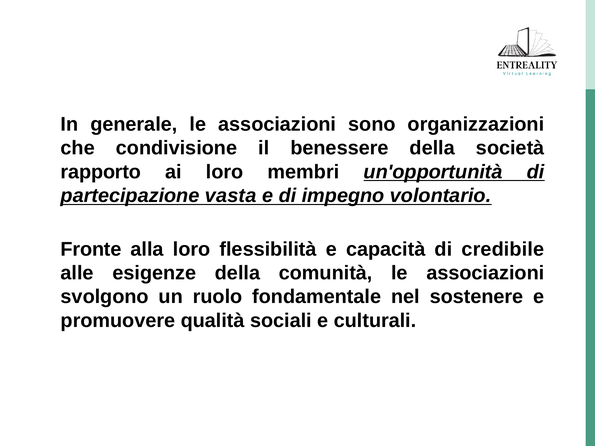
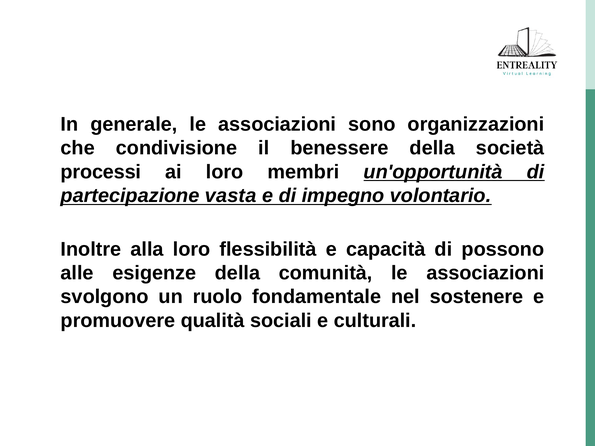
rapporto: rapporto -> processi (101, 172)
Fronte: Fronte -> Inoltre (91, 249)
credibile: credibile -> possono (503, 249)
